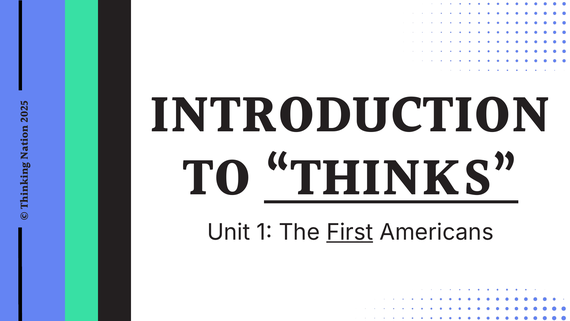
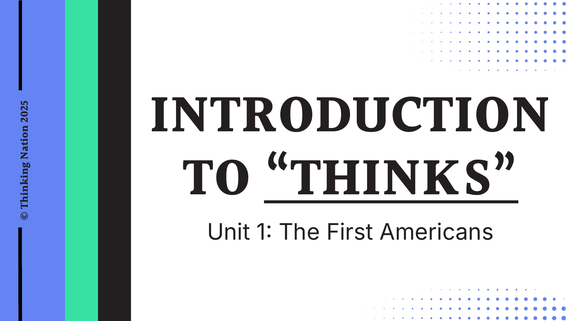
First underline: present -> none (350, 232)
